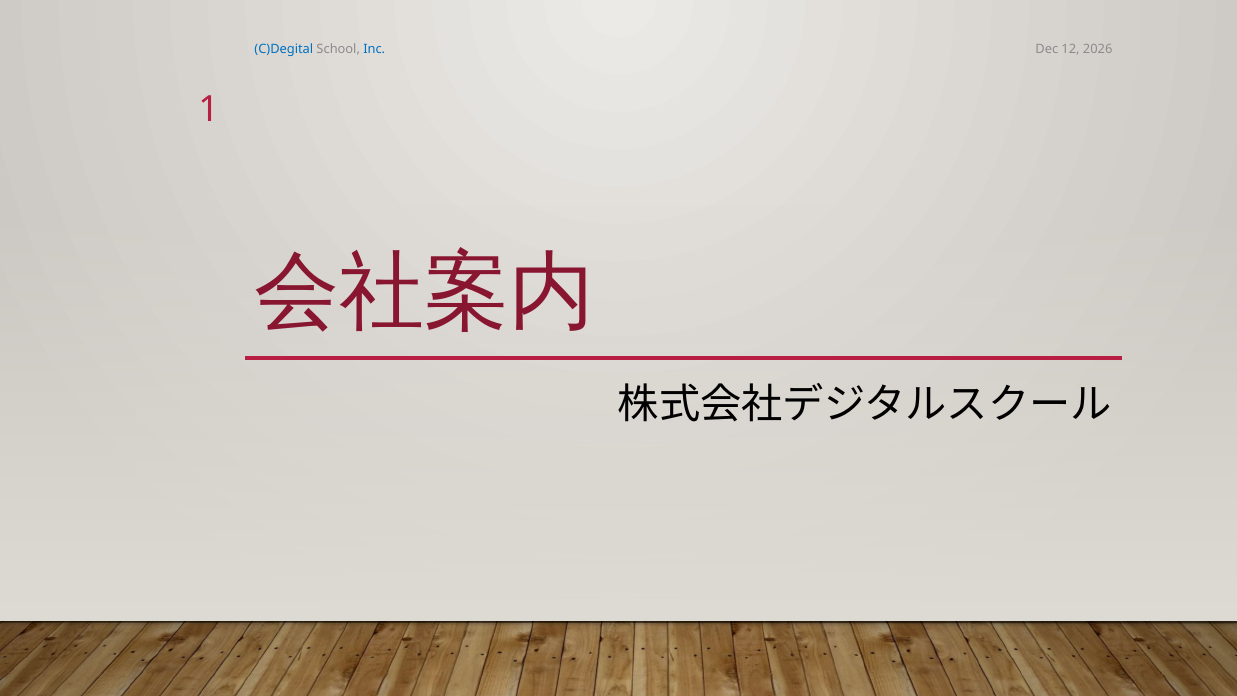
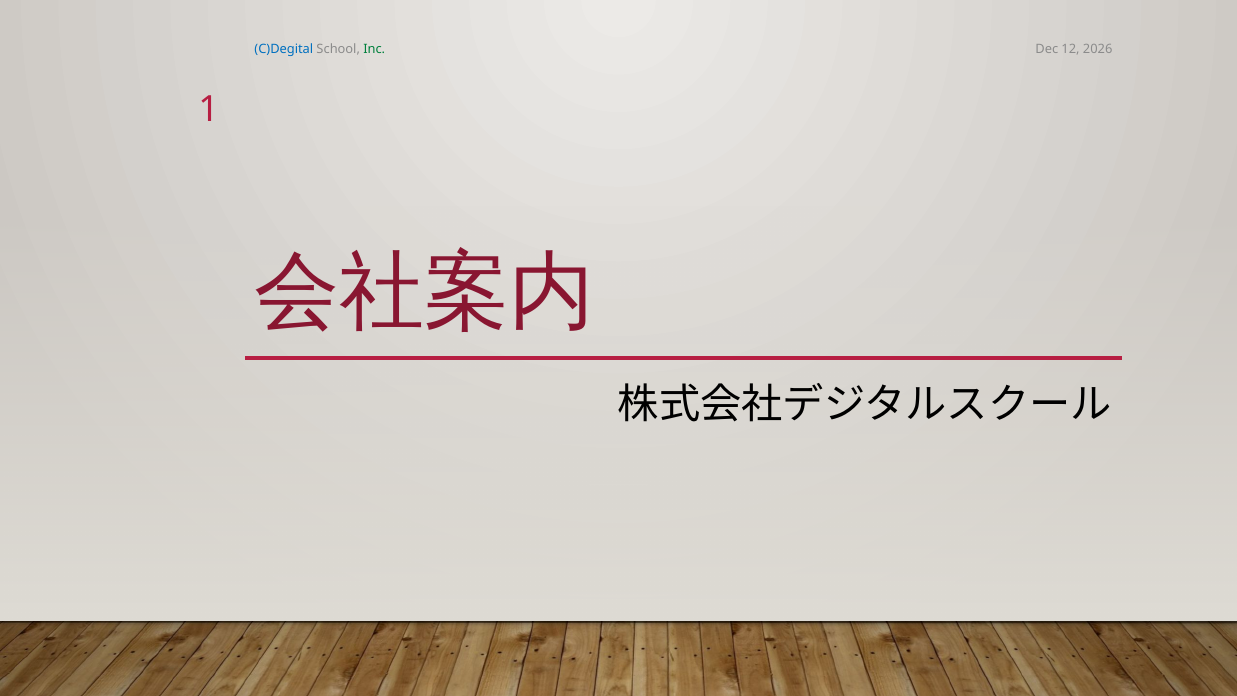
Inc colour: blue -> green (374, 49)
